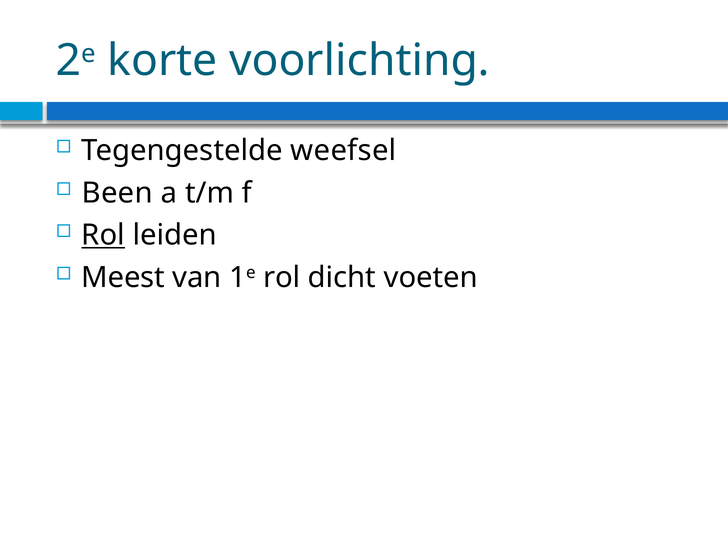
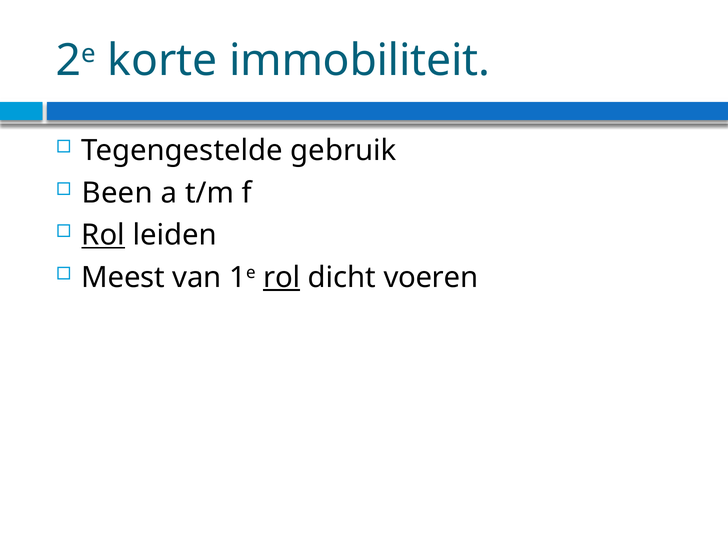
voorlichting: voorlichting -> immobiliteit (360, 61)
weefsel: weefsel -> gebruik (344, 151)
rol underline: none -> present (282, 277)
voeten: voeten -> voeren (431, 277)
